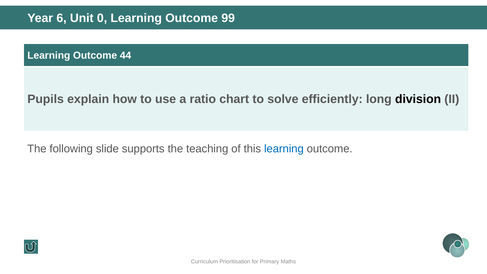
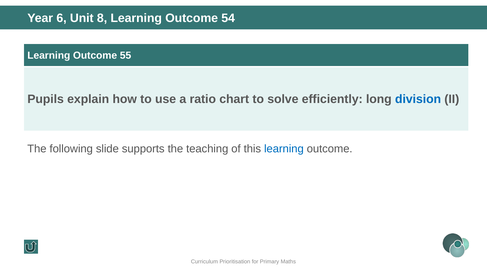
0: 0 -> 8 (102, 18)
99: 99 -> 54 (228, 18)
44: 44 -> 55 (126, 55)
division colour: black -> blue (418, 99)
